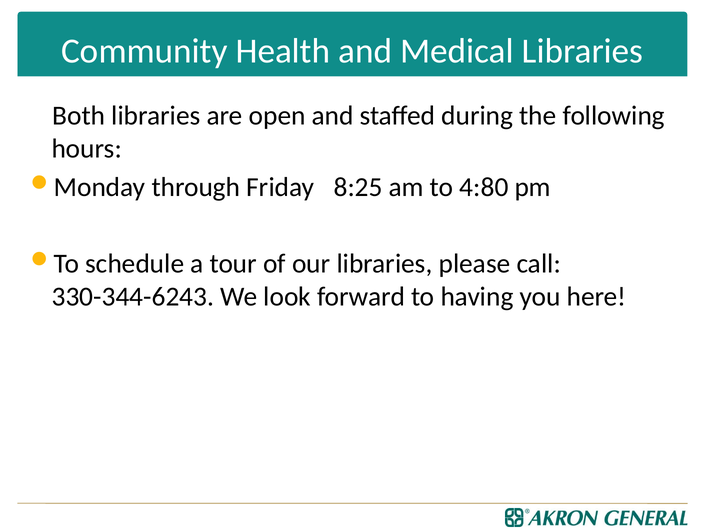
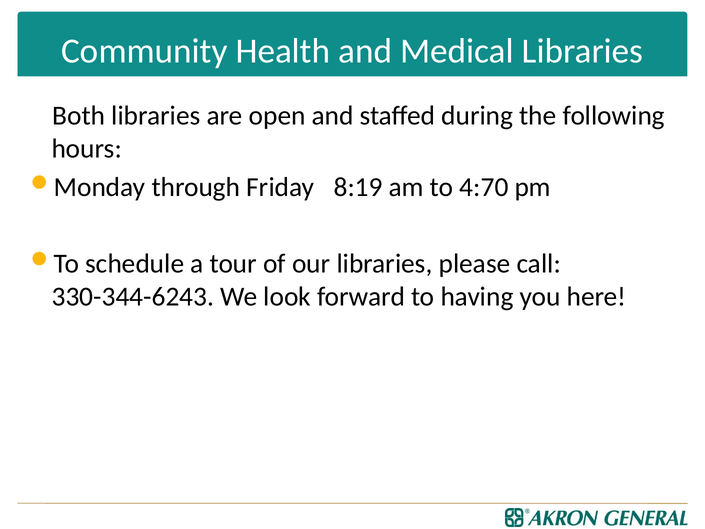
8:25: 8:25 -> 8:19 (358, 187)
4:80: 4:80 -> 4:70 (484, 187)
